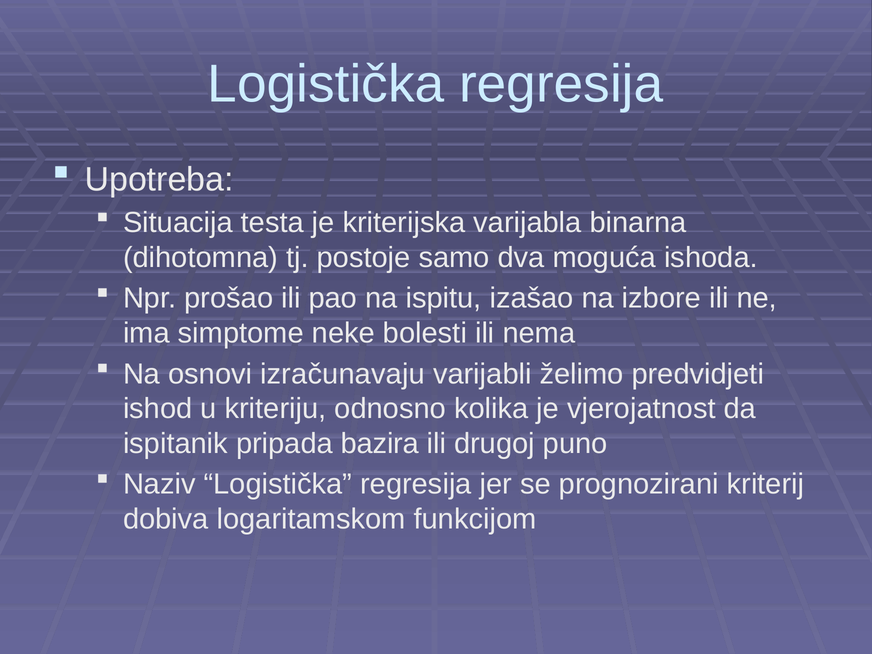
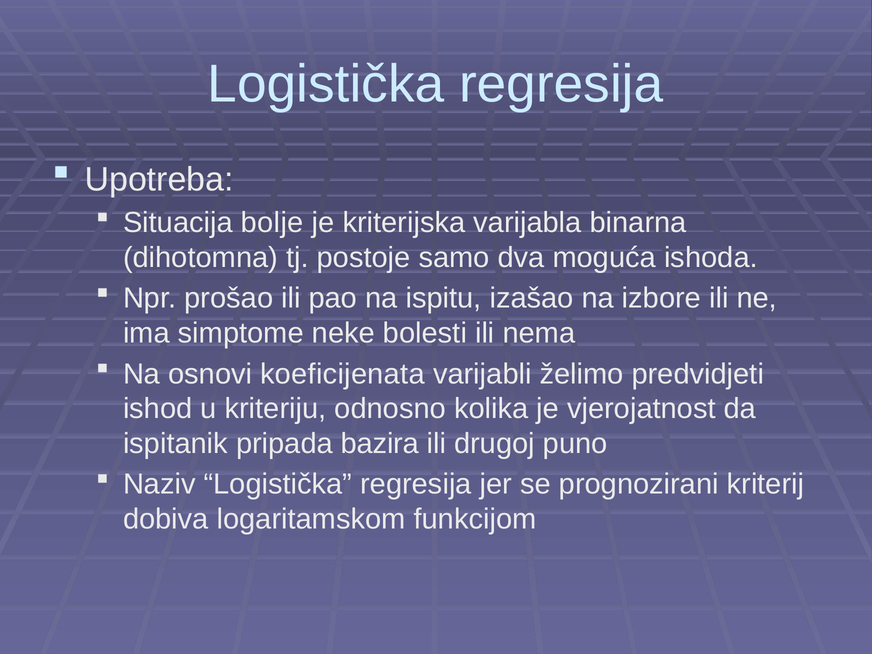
testa: testa -> bolje (272, 223)
izračunavaju: izračunavaju -> koeficijenata (342, 374)
